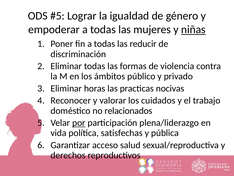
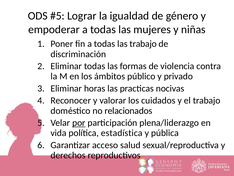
niñas underline: present -> none (193, 29)
las reducir: reducir -> trabajo (143, 44)
satisfechas: satisfechas -> estadística (122, 133)
